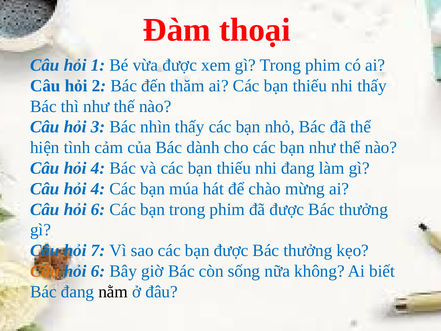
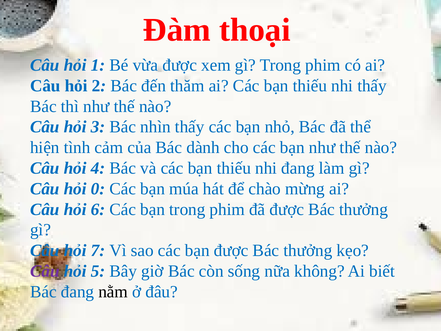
4: 4 -> 0 (98, 189)
Câu colour: orange -> purple (45, 271)
6: 6 -> 5 (98, 271)
